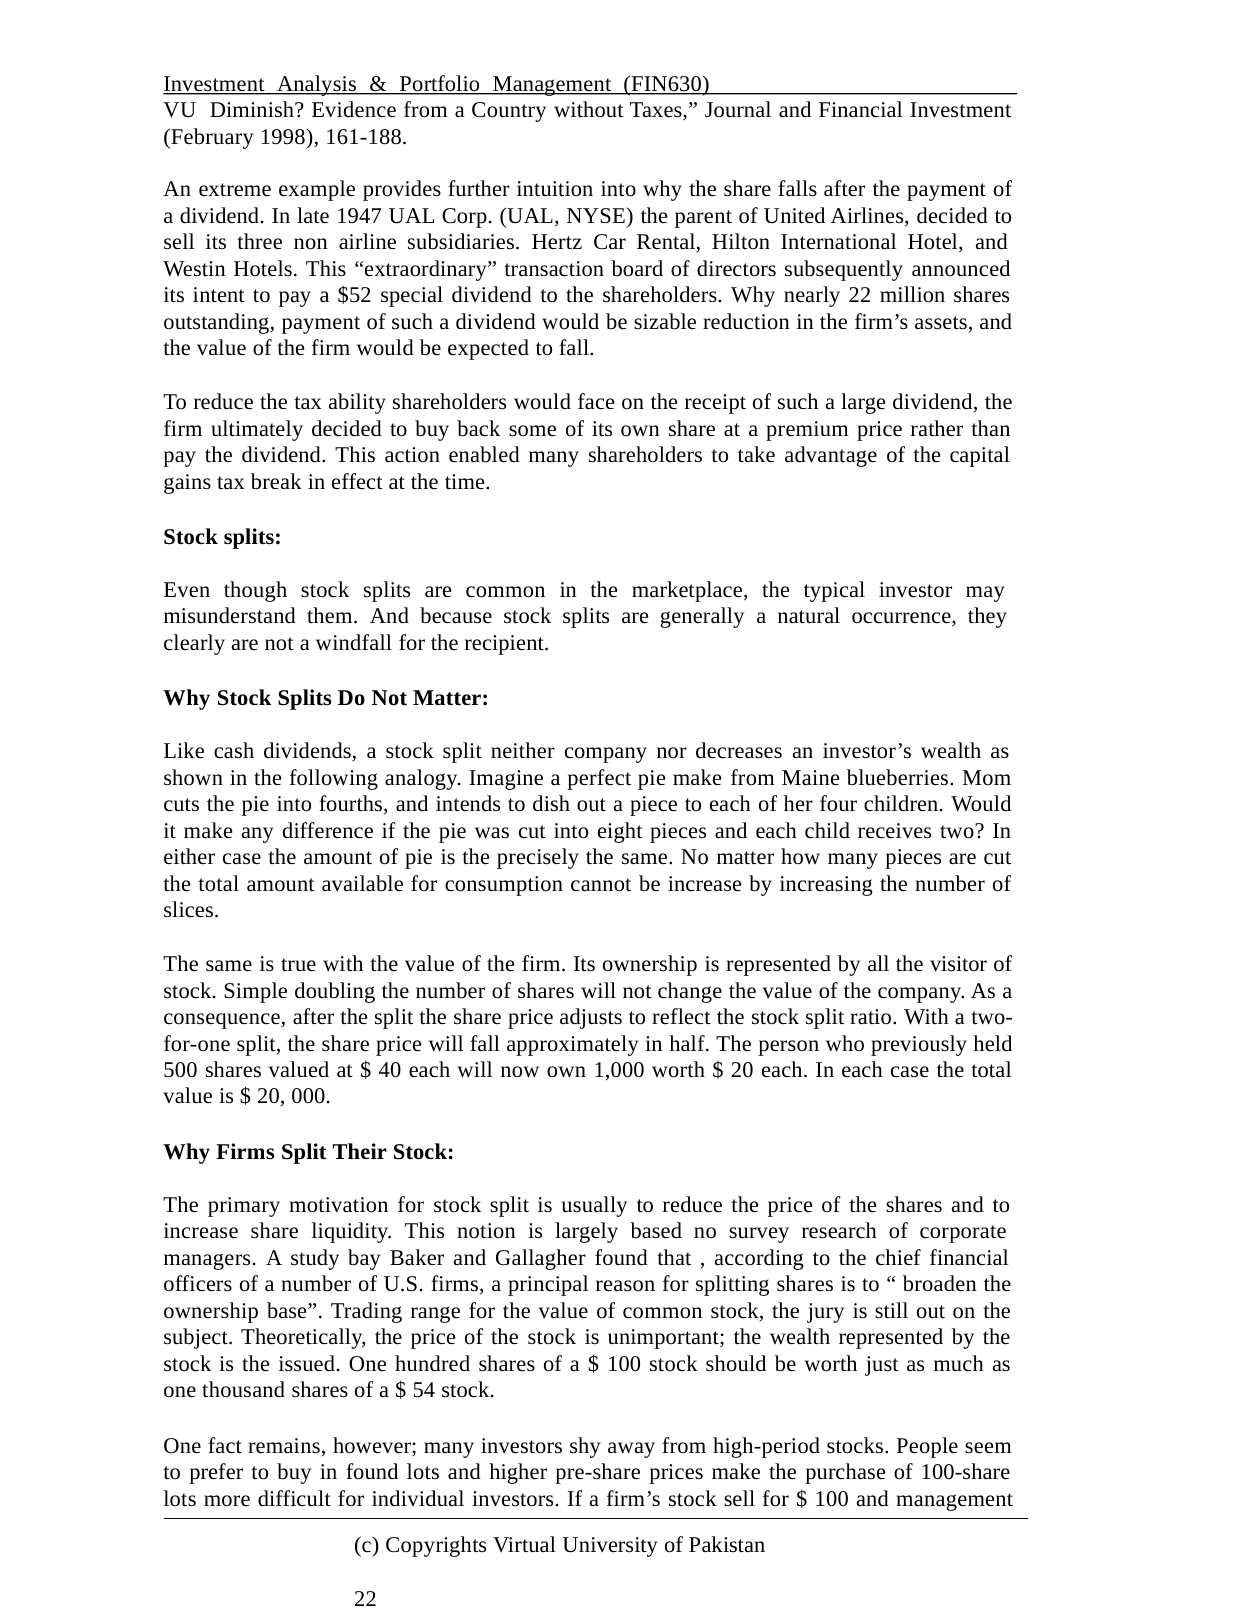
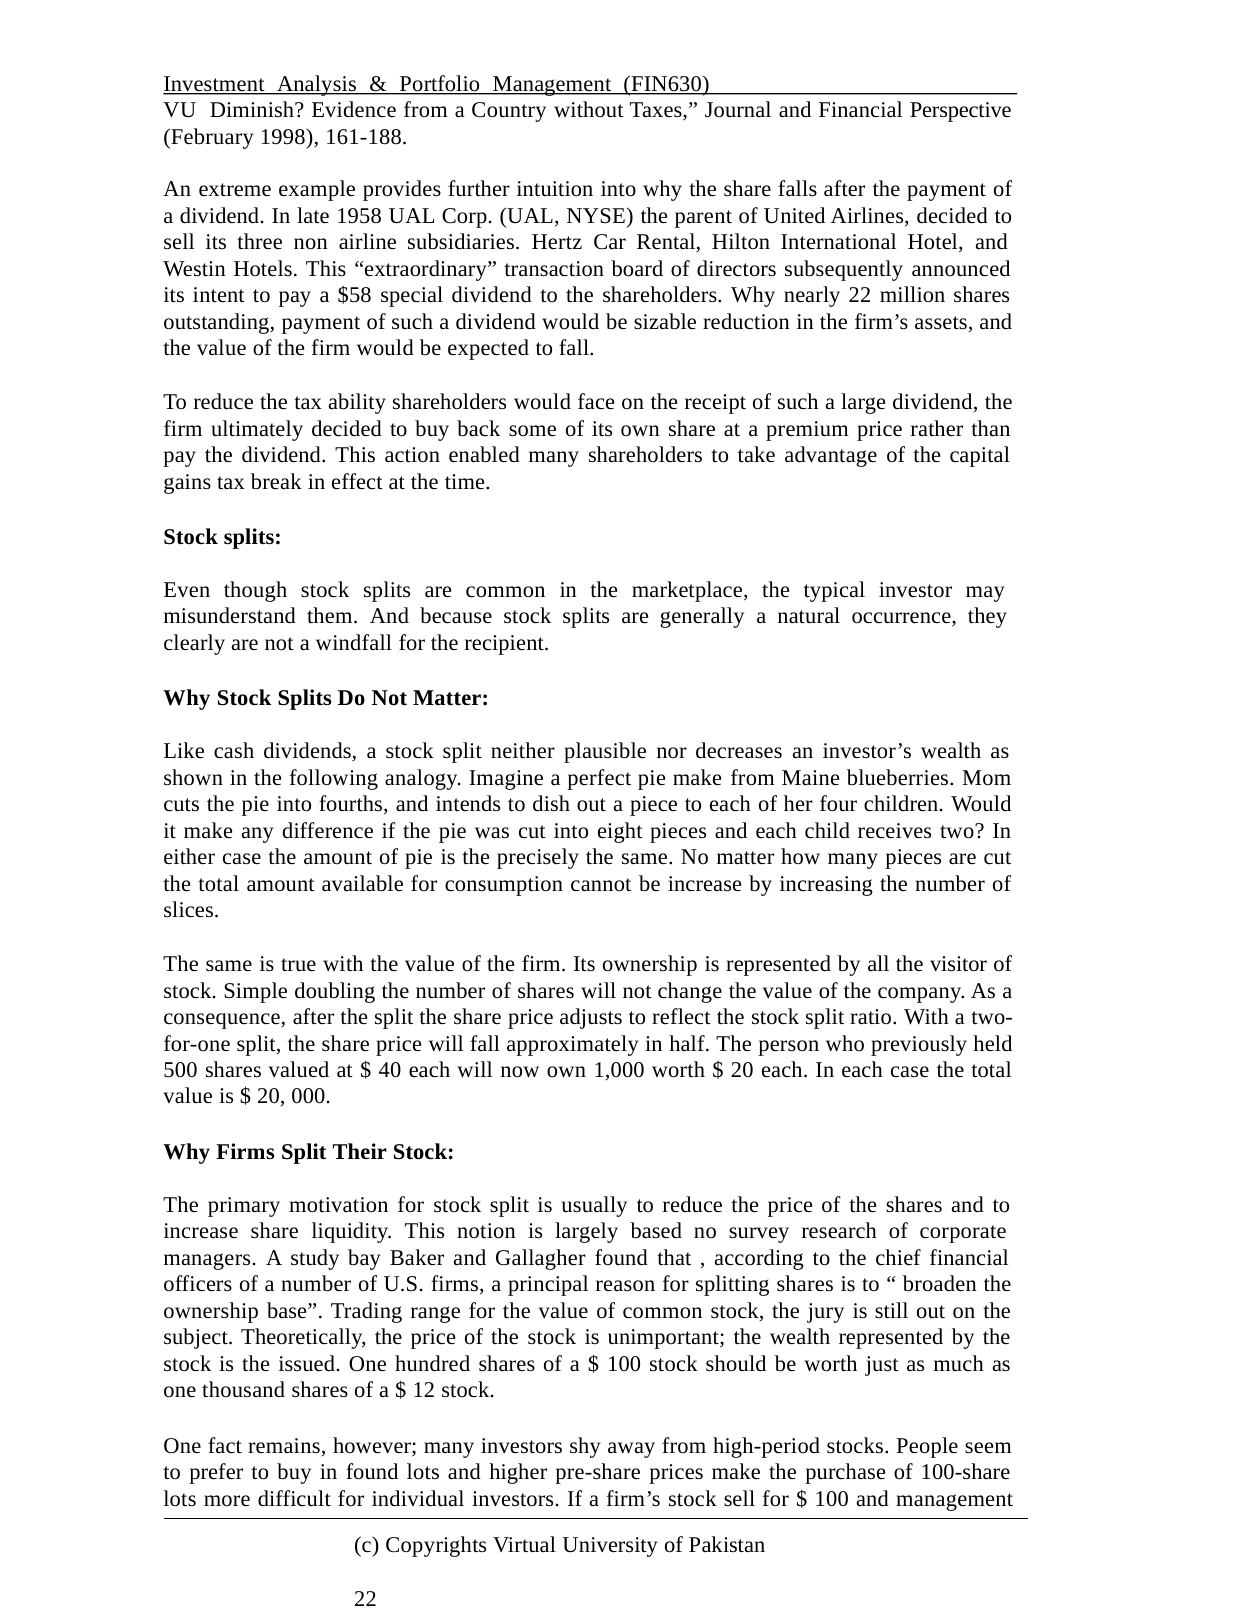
Financial Investment: Investment -> Perspective (961, 110)
1947: 1947 -> 1958 (359, 216)
$52: $52 -> $58 (355, 295)
neither company: company -> plausible (606, 751)
54: 54 -> 12 (424, 1390)
